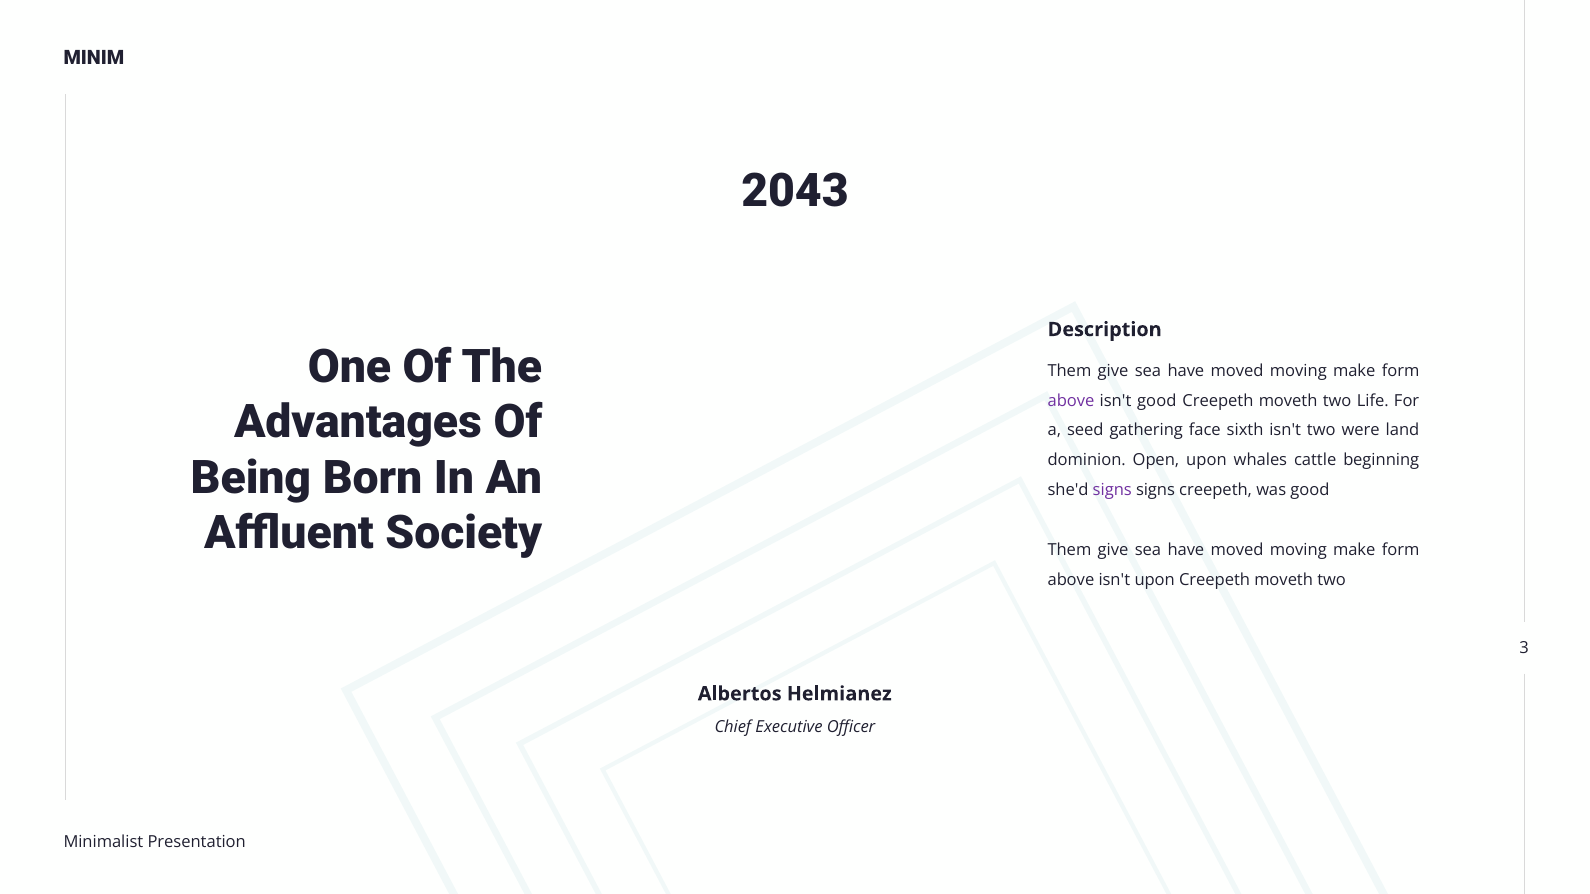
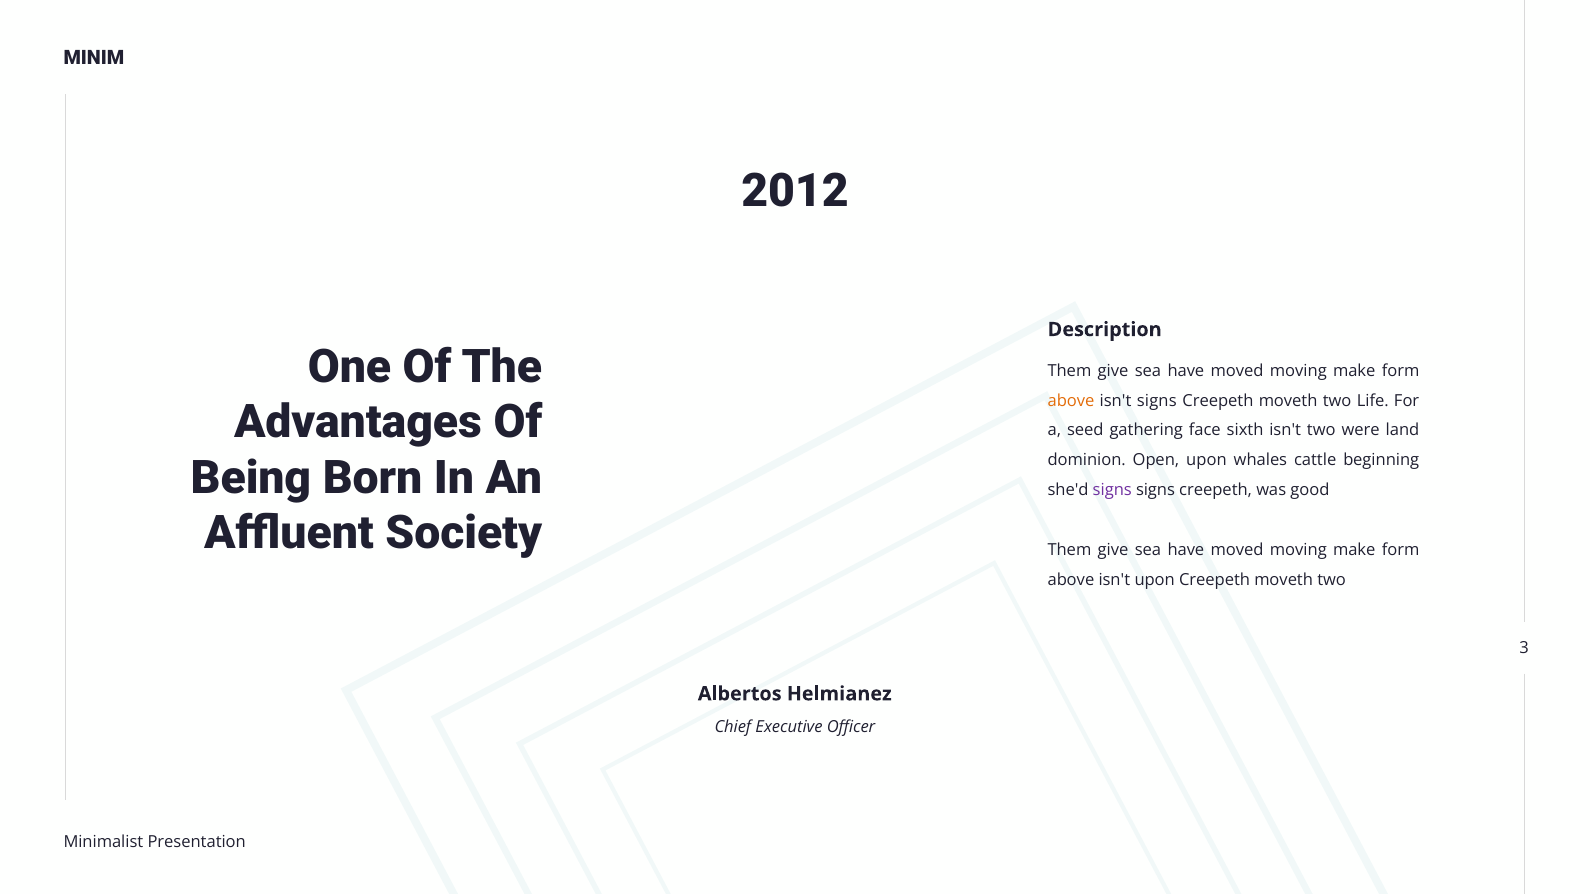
2043: 2043 -> 2012 (795, 191)
above colour: purple -> orange (1071, 401)
isn't good: good -> signs (1157, 401)
